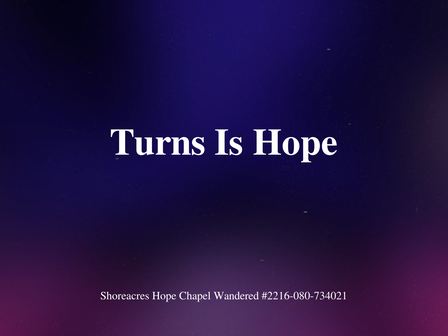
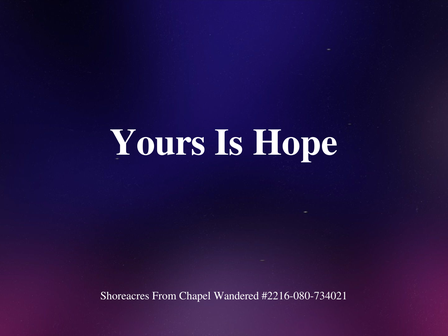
Turns: Turns -> Yours (158, 143)
Shoreacres Hope: Hope -> From (164, 296)
